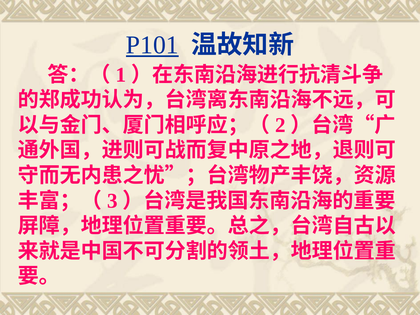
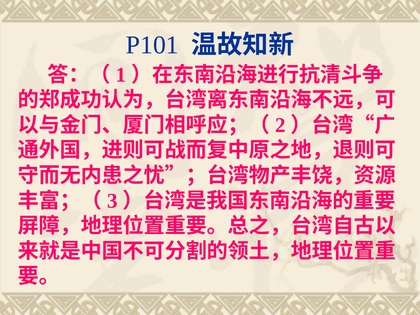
P101 underline: present -> none (152, 45)
